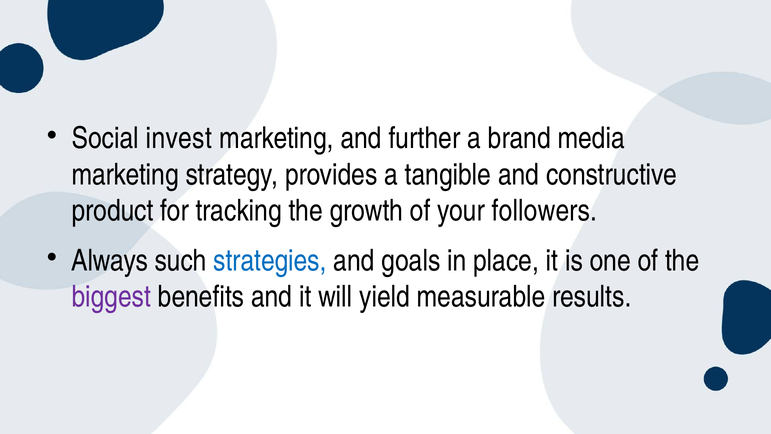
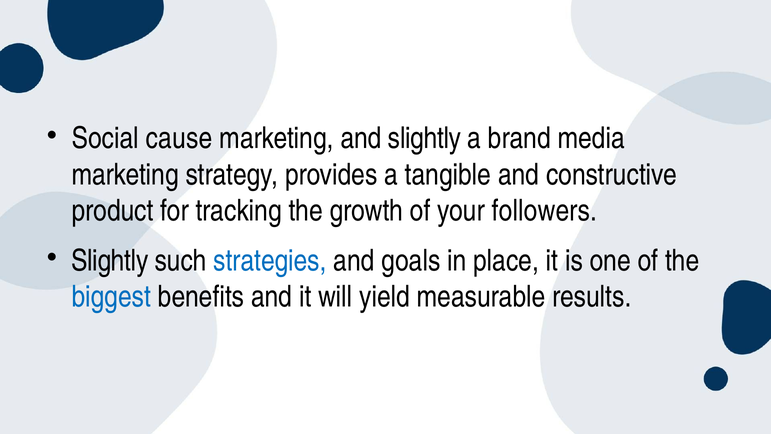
invest: invest -> cause (179, 138)
and further: further -> slightly (425, 138)
Always: Always -> Slightly (110, 261)
biggest colour: purple -> blue (111, 297)
